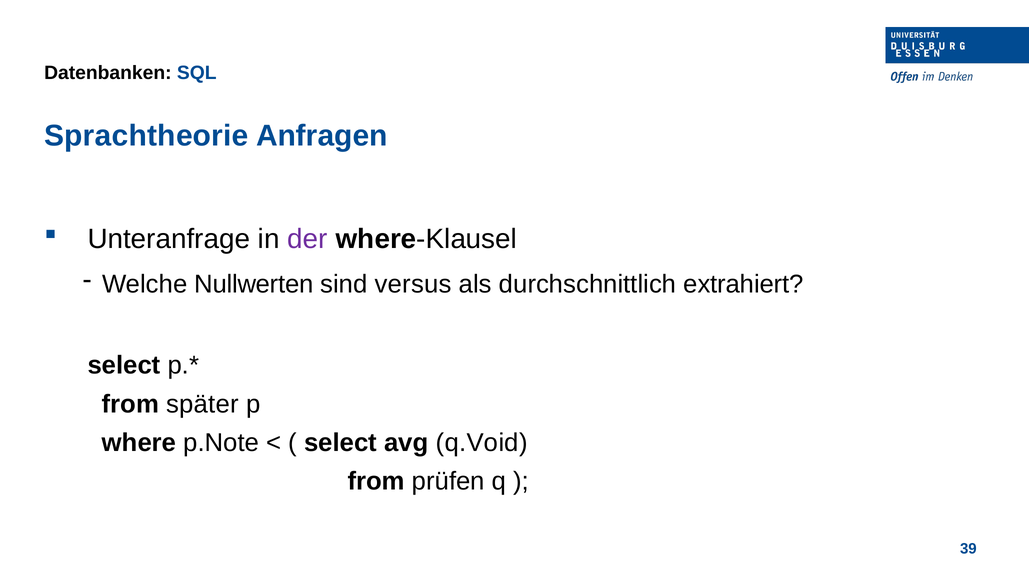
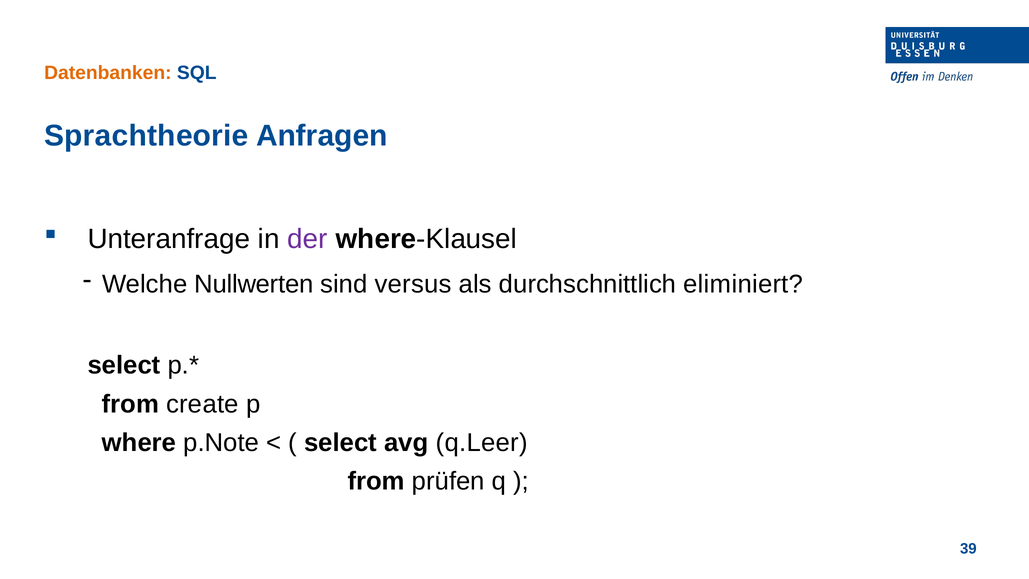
Datenbanken colour: black -> orange (108, 73)
extrahiert: extrahiert -> eliminiert (743, 284)
später: später -> create (202, 404)
q.Void: q.Void -> q.Leer (482, 443)
